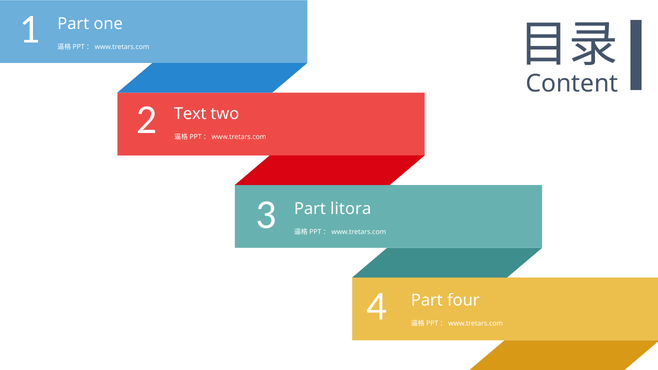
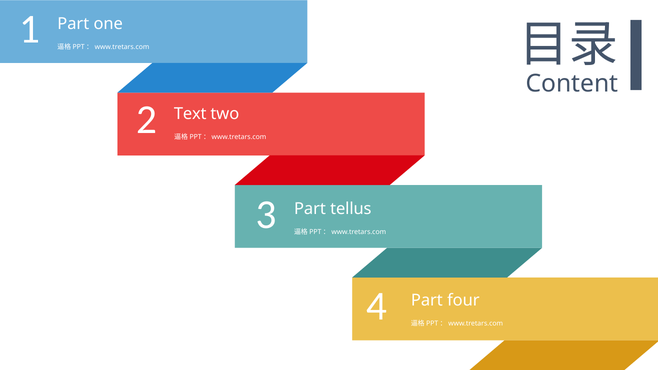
litora: litora -> tellus (351, 209)
